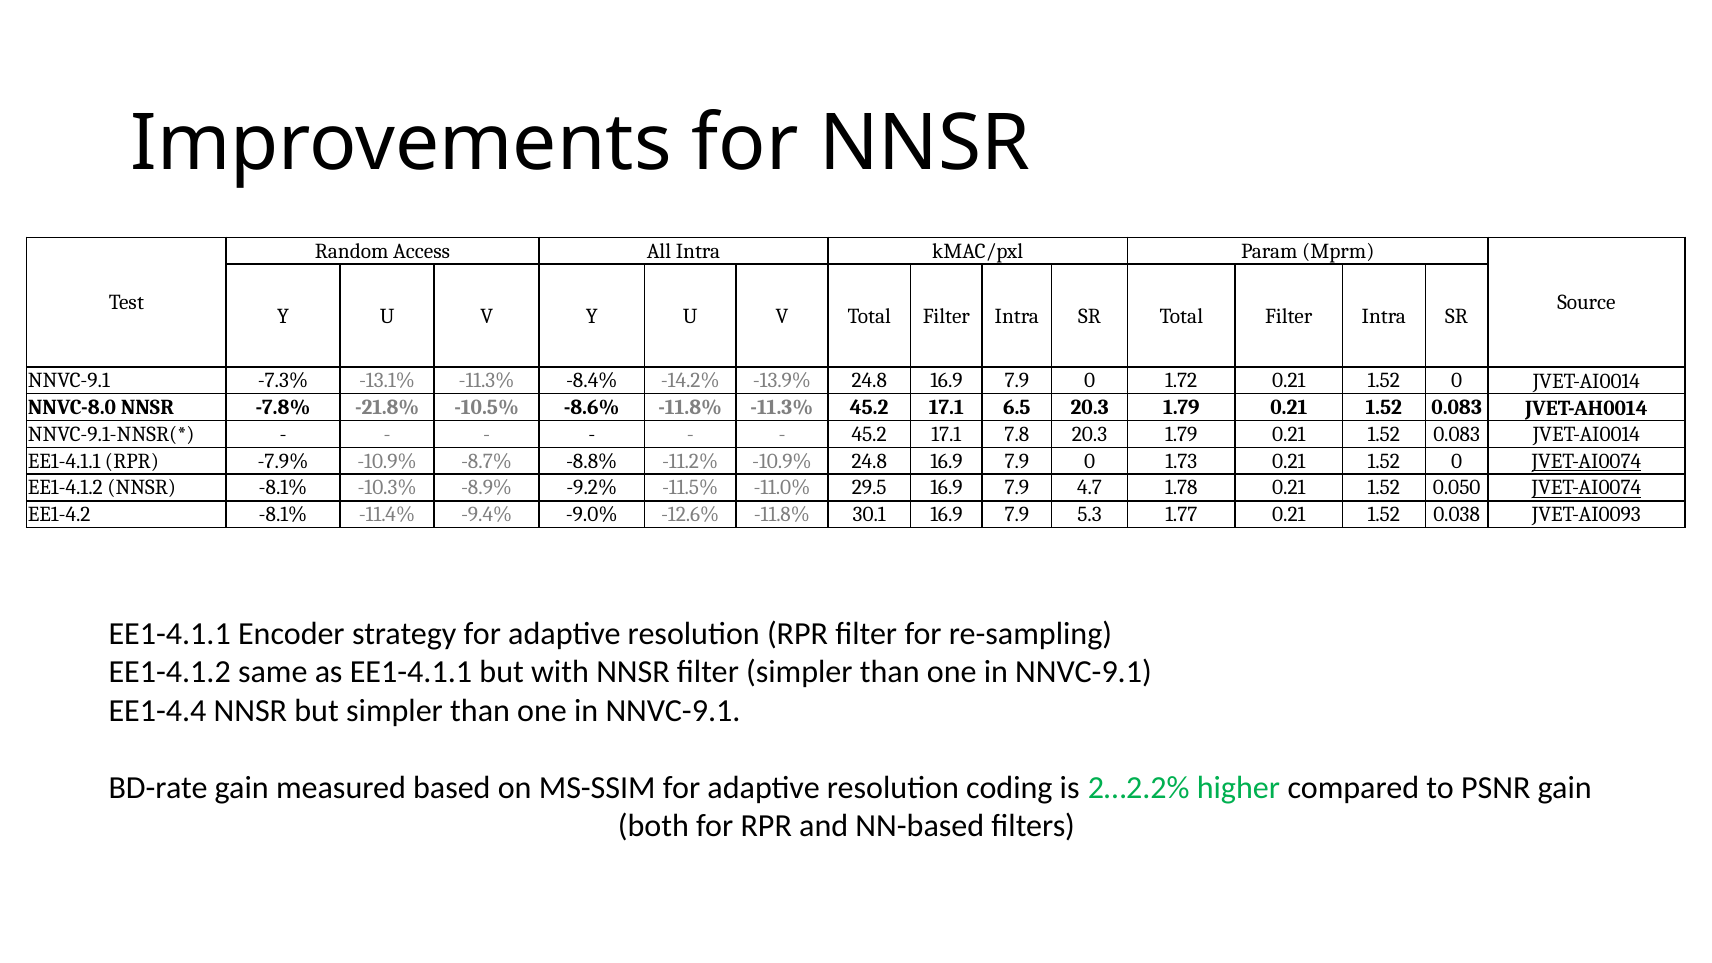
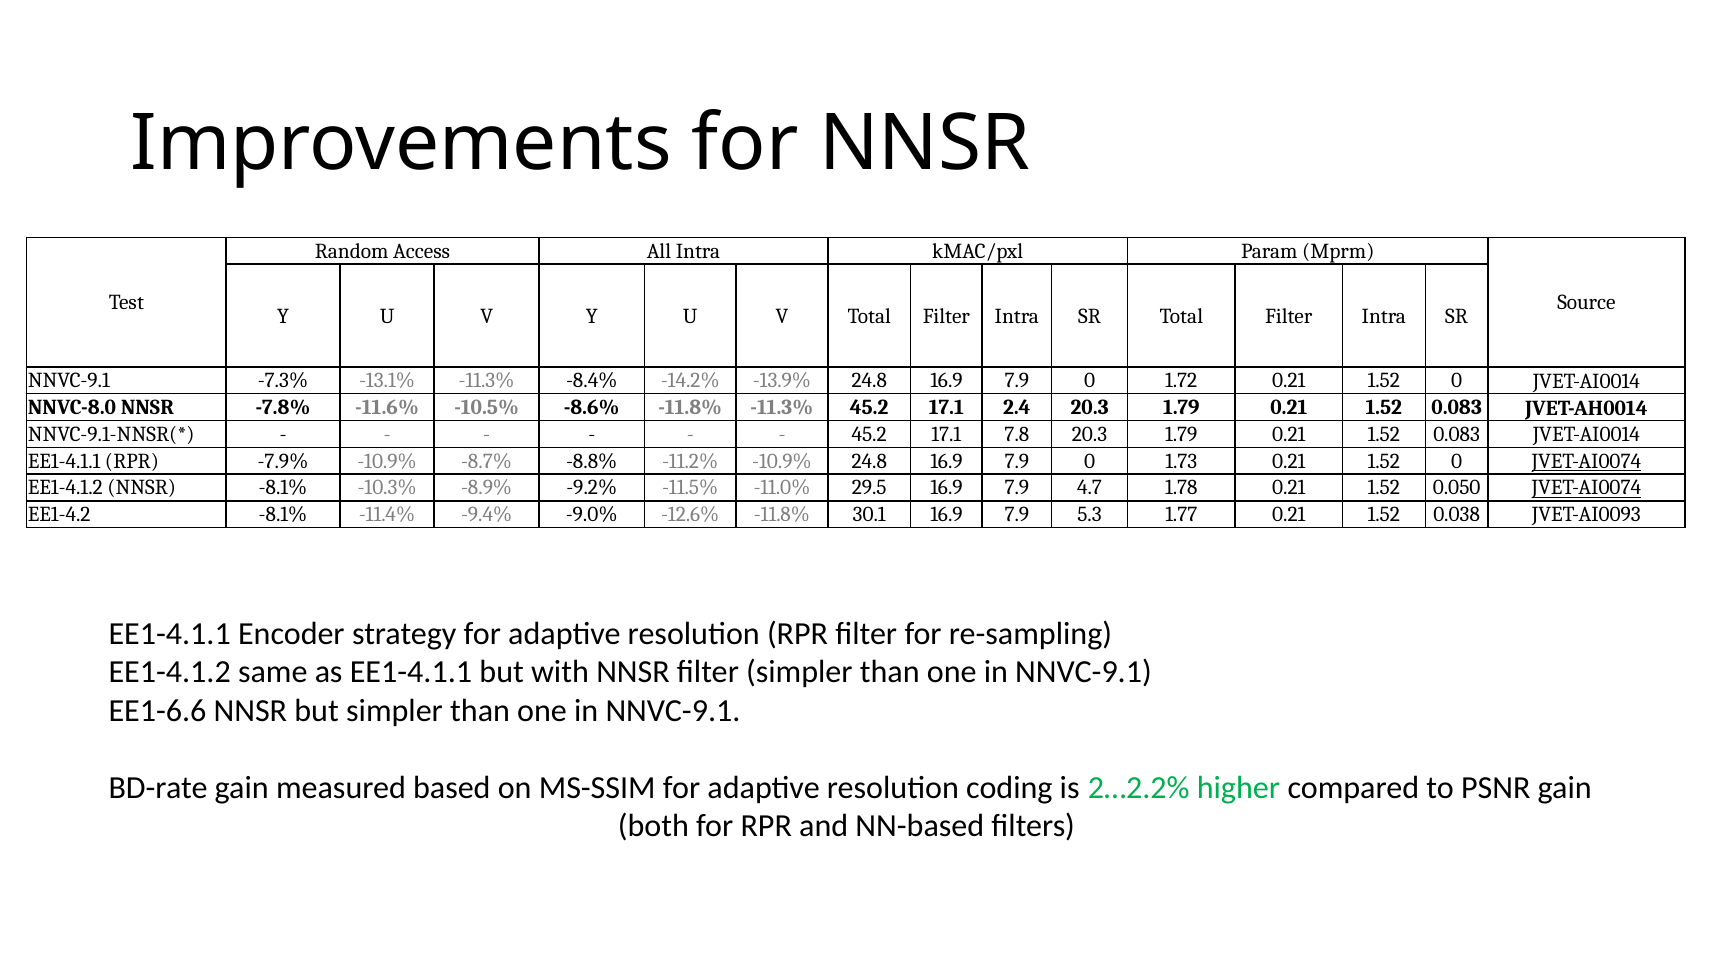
-21.8%: -21.8% -> -11.6% (387, 408)
6.5: 6.5 -> 2.4 (1017, 408)
EE1-4.4: EE1-4.4 -> EE1-6.6 (158, 711)
